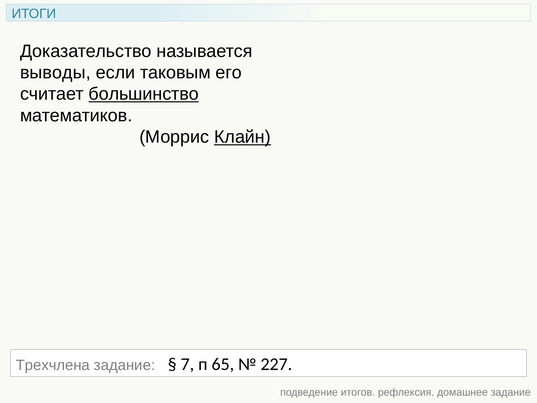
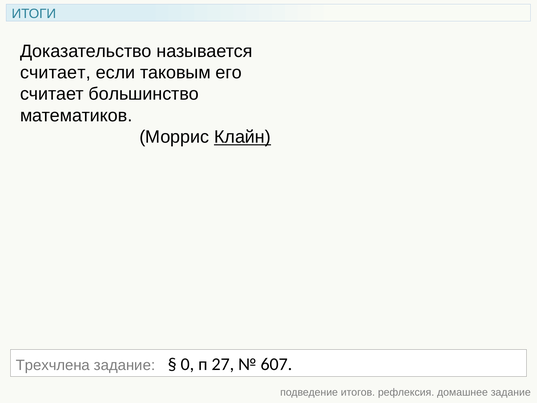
выводы: выводы -> считает (55, 73)
большинство underline: present -> none (144, 94)
7: 7 -> 0 (187, 364)
65: 65 -> 27 (223, 364)
227: 227 -> 607 (276, 364)
